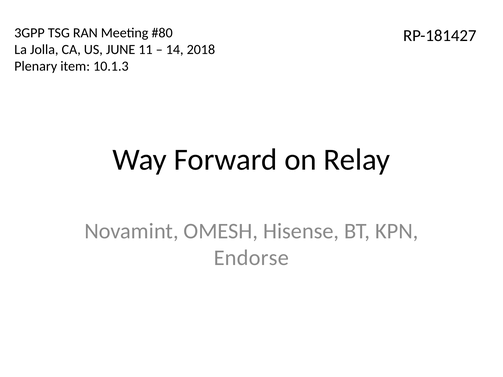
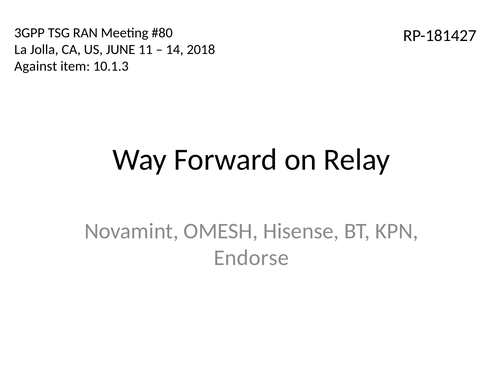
Plenary: Plenary -> Against (36, 66)
